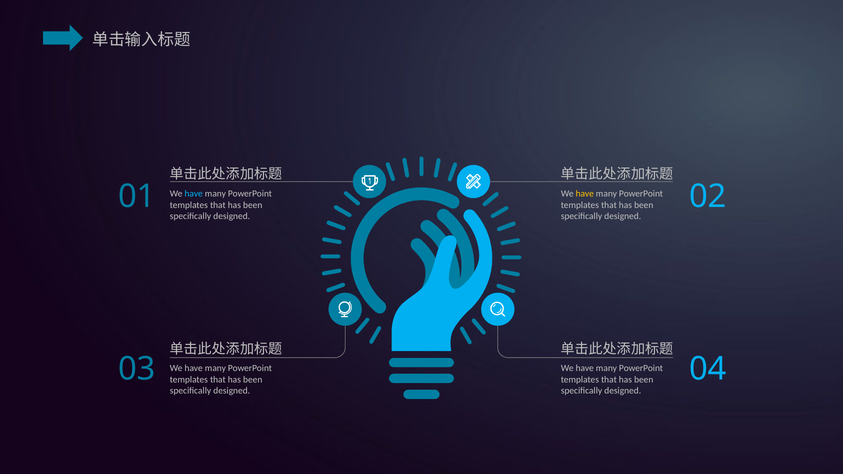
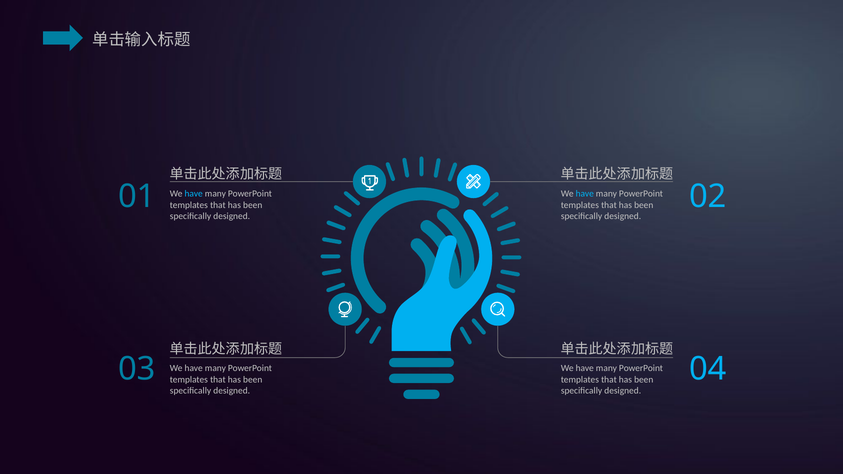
have colour: yellow -> light blue (585, 194)
